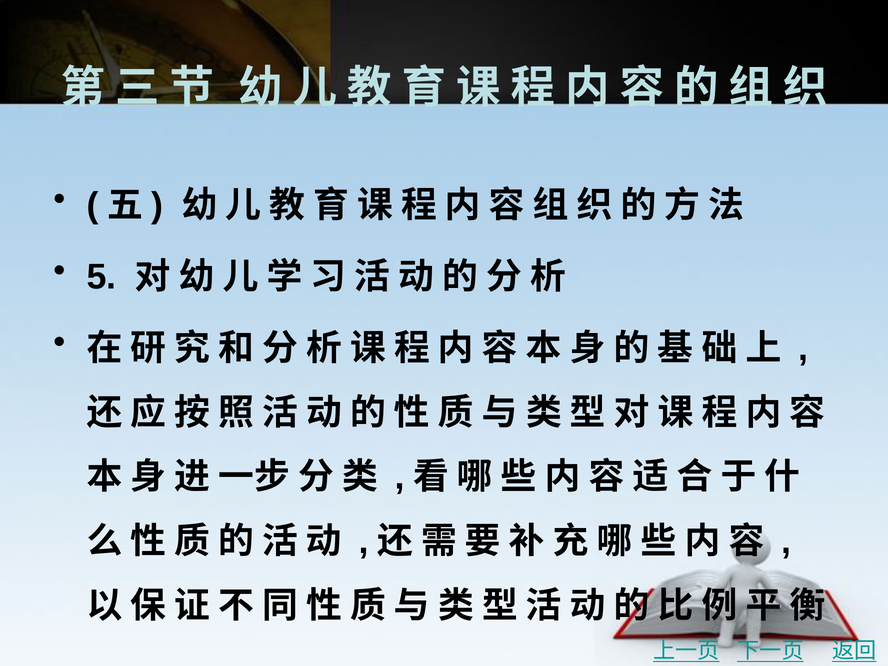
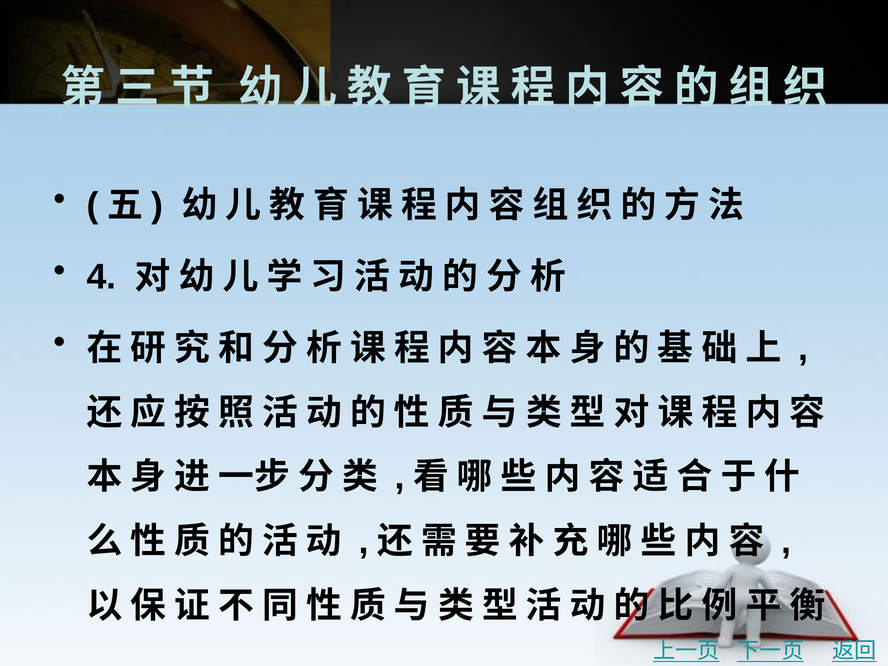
5: 5 -> 4 (101, 277)
